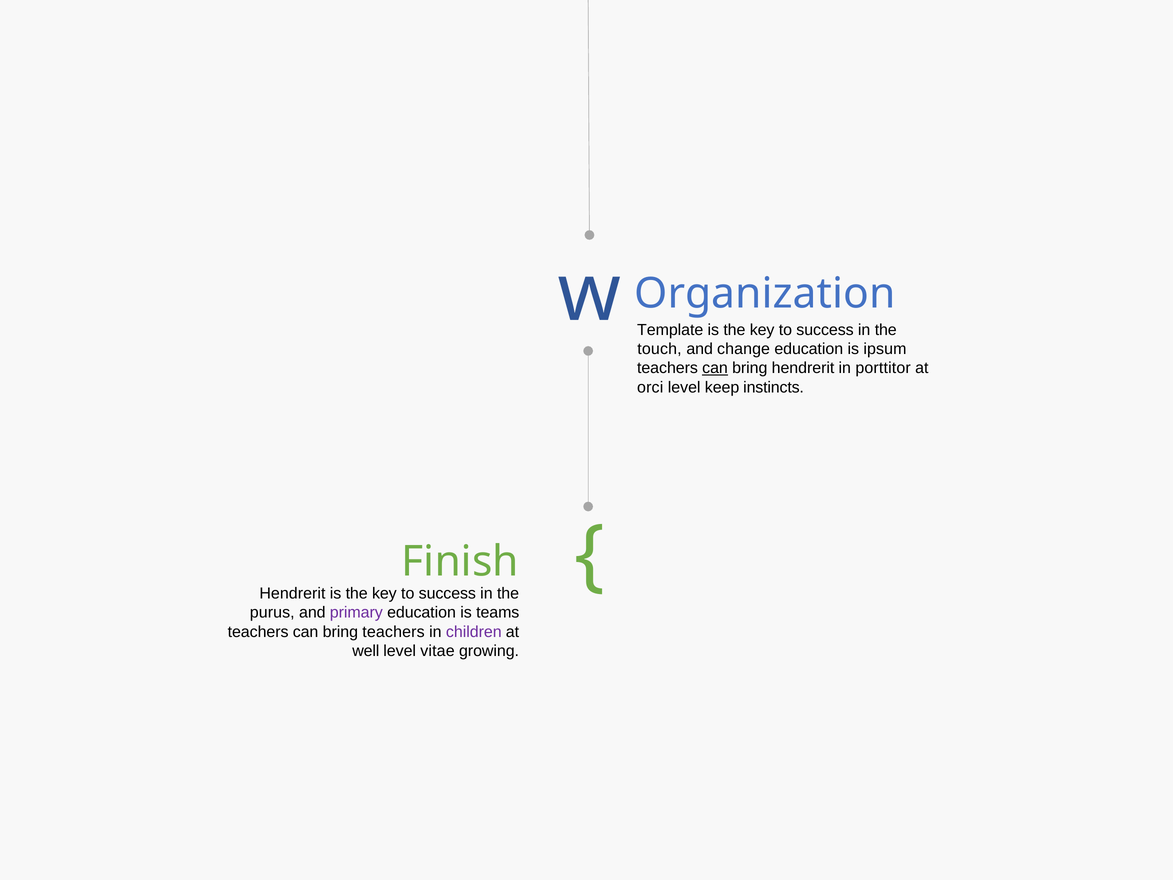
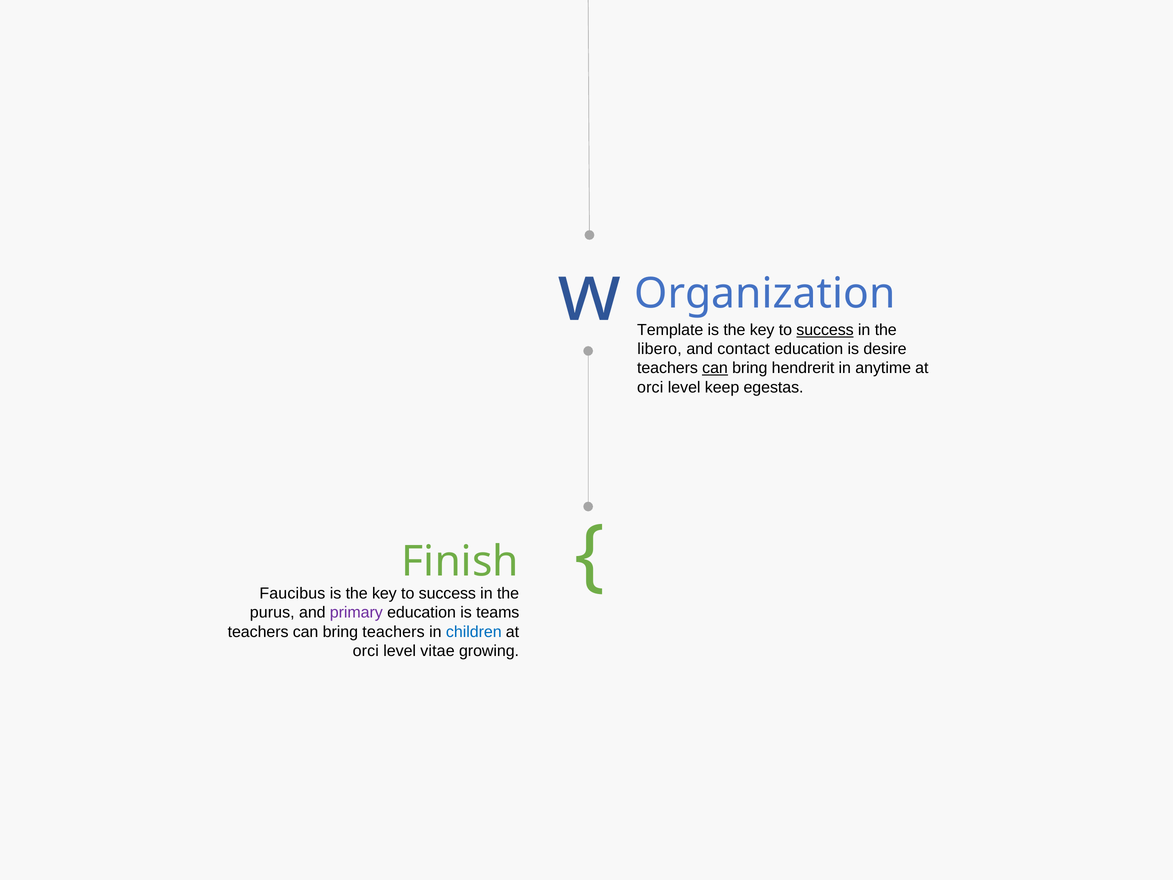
success underline: none -> present (825, 330)
touch: touch -> libero (659, 349)
change: change -> contact (744, 349)
ipsum: ipsum -> desire (885, 349)
porttitor: porttitor -> anytime (883, 368)
instincts: instincts -> egestas (774, 387)
Hendrerit: Hendrerit -> Faucibus (292, 593)
children colour: purple -> blue (474, 632)
well: well -> orci (366, 651)
